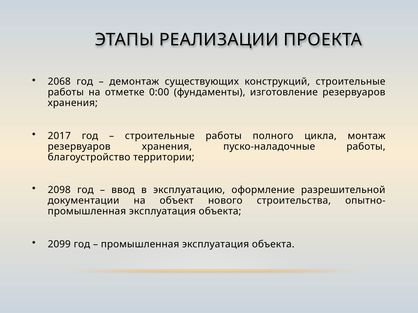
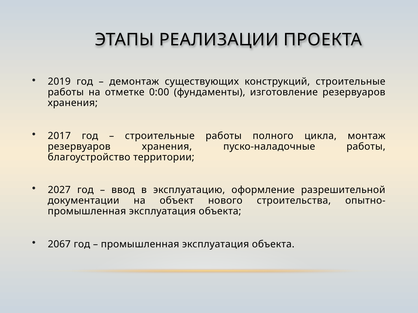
2068: 2068 -> 2019 (59, 82)
2098: 2098 -> 2027 (59, 190)
2099: 2099 -> 2067 (59, 245)
